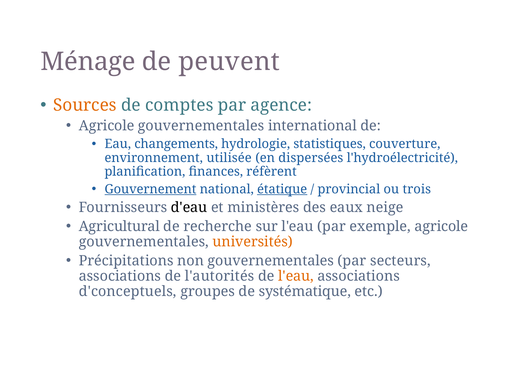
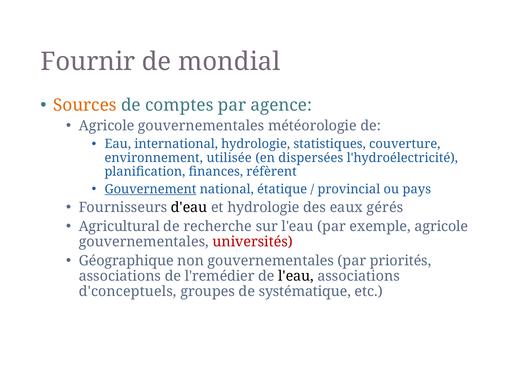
Ménage: Ménage -> Fournir (88, 62)
peuvent: peuvent -> mondial (229, 62)
international: international -> météorologie (312, 126)
changements: changements -> international (176, 144)
étatique underline: present -> none (282, 189)
trois: trois -> pays (417, 189)
et ministères: ministères -> hydrologie (263, 207)
neige: neige -> gérés (385, 207)
universités colour: orange -> red (253, 242)
Précipitations: Précipitations -> Géographique (126, 260)
secteurs: secteurs -> priorités (401, 260)
l'autorités: l'autorités -> l'remédier (220, 276)
l'eau colour: orange -> black (296, 276)
